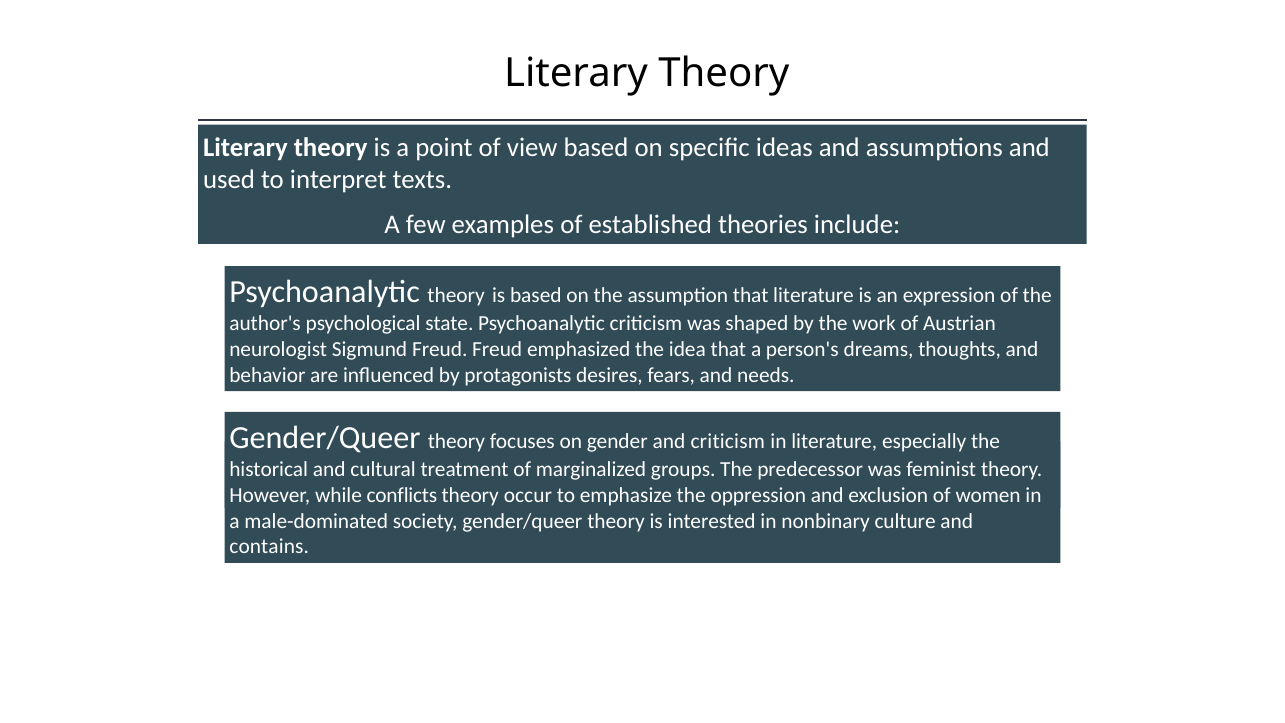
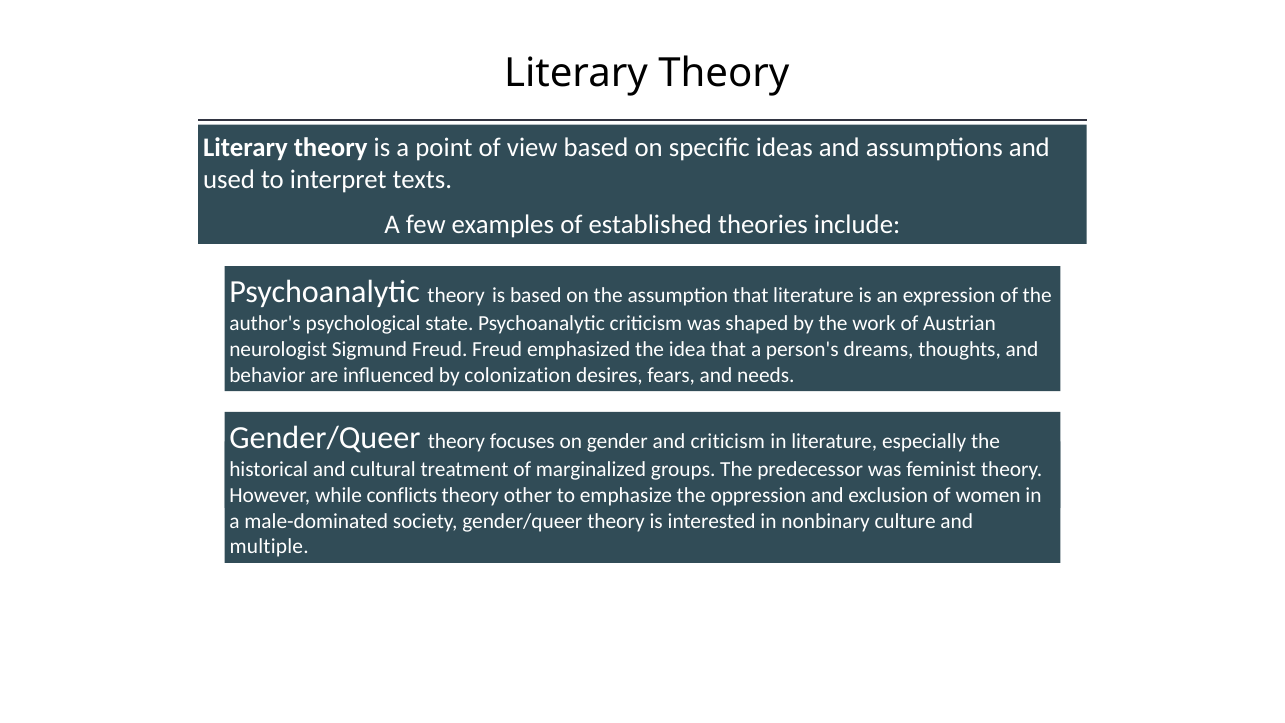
protagonists: protagonists -> colonization (518, 375)
occur: occur -> other (528, 495)
contains: contains -> multiple (269, 547)
